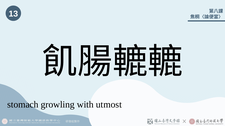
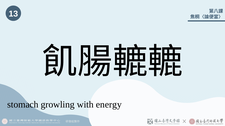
utmost: utmost -> energy (109, 105)
